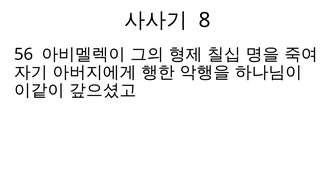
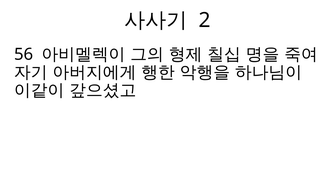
8: 8 -> 2 (205, 20)
